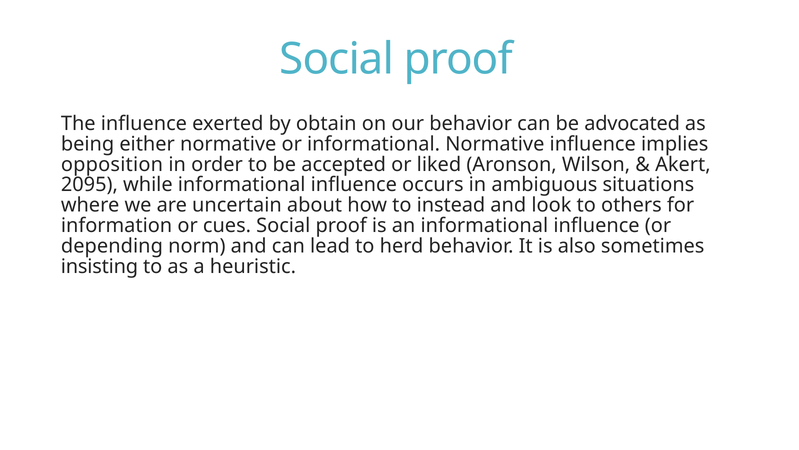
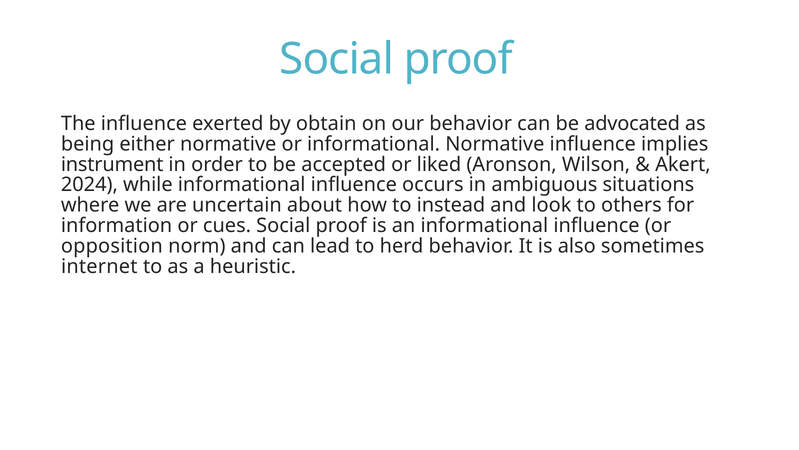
opposition: opposition -> instrument (112, 164)
2095: 2095 -> 2024 (89, 185)
depending: depending -> opposition (112, 246)
insisting: insisting -> internet (99, 266)
